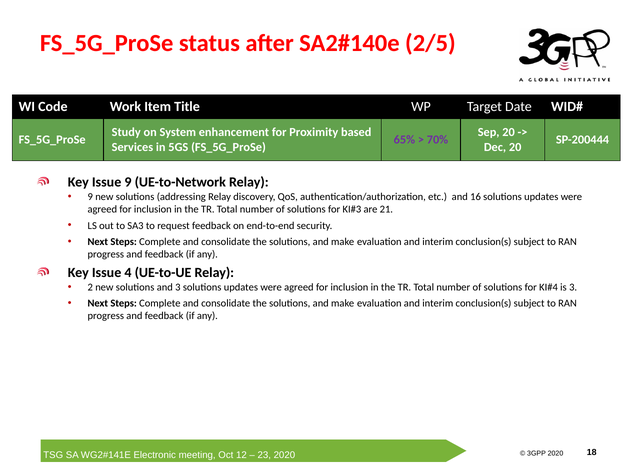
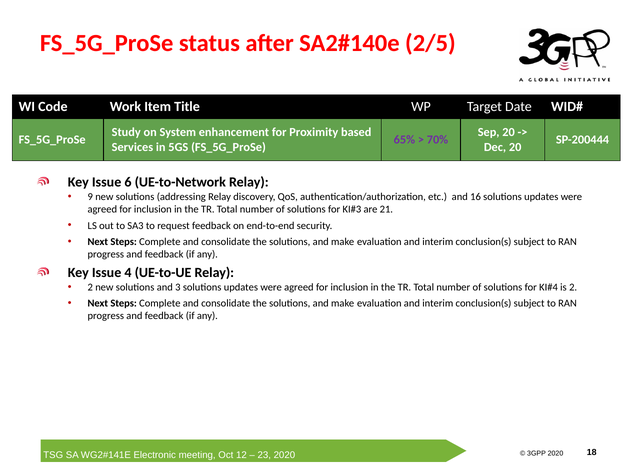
Issue 9: 9 -> 6 (128, 182)
is 3: 3 -> 2 (573, 287)
